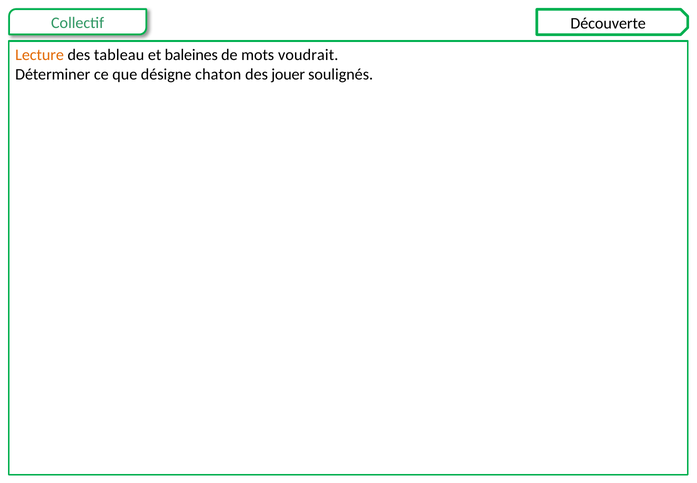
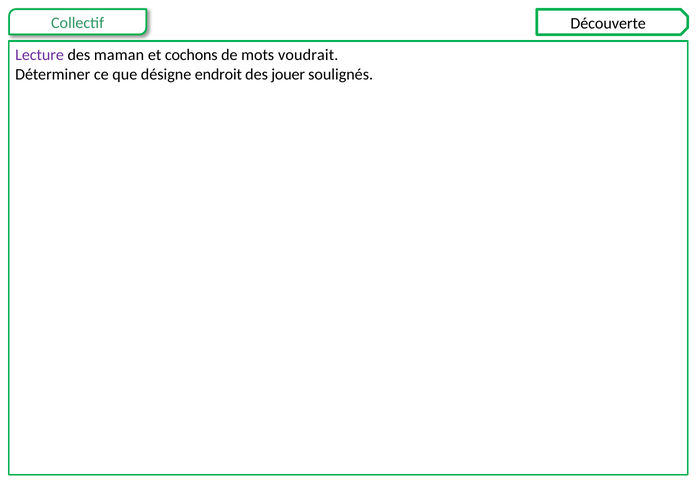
Lecture colour: orange -> purple (40, 55)
tableau: tableau -> maman (119, 55)
baleines: baleines -> cochons (191, 55)
chaton: chaton -> endroit (218, 74)
